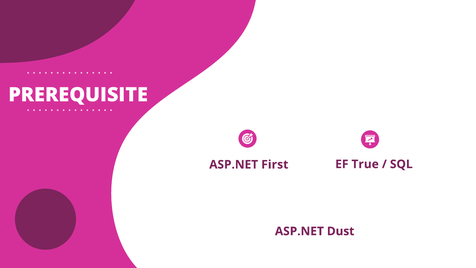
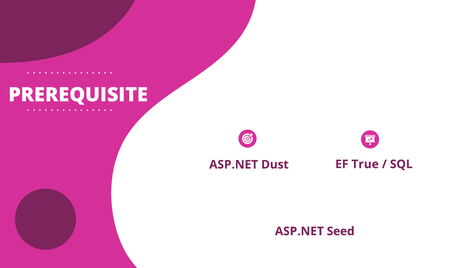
First: First -> Dust (275, 164)
Dust: Dust -> Seed (341, 231)
